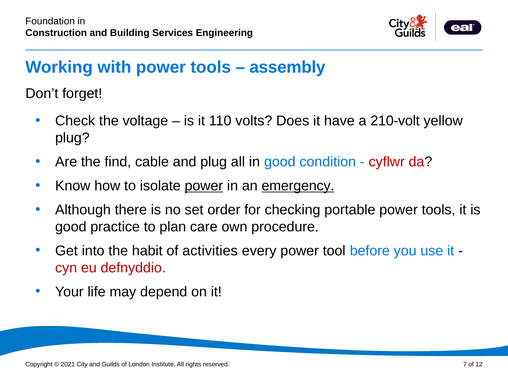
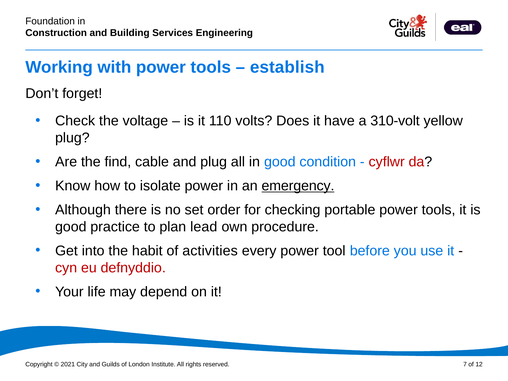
assembly: assembly -> establish (287, 67)
210-volt: 210-volt -> 310-volt (395, 121)
power underline: present -> none (204, 186)
care: care -> lead (204, 227)
